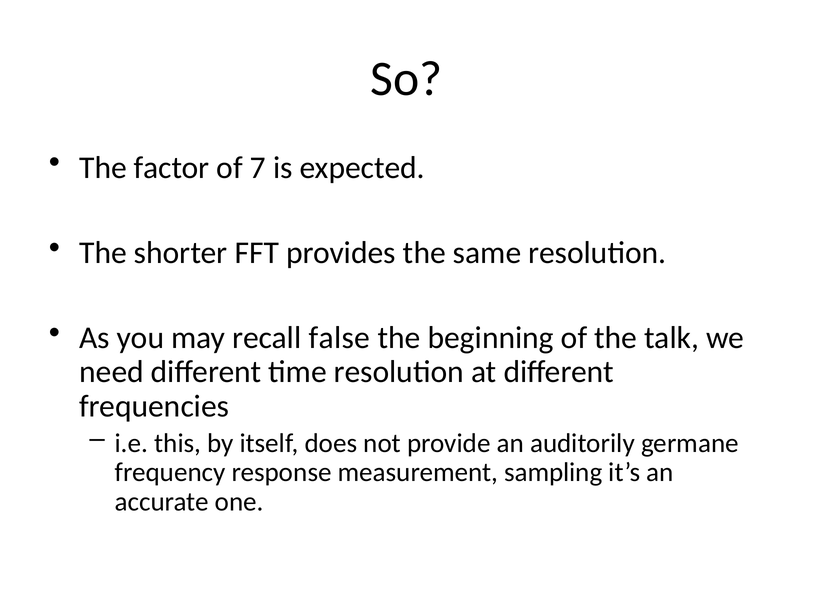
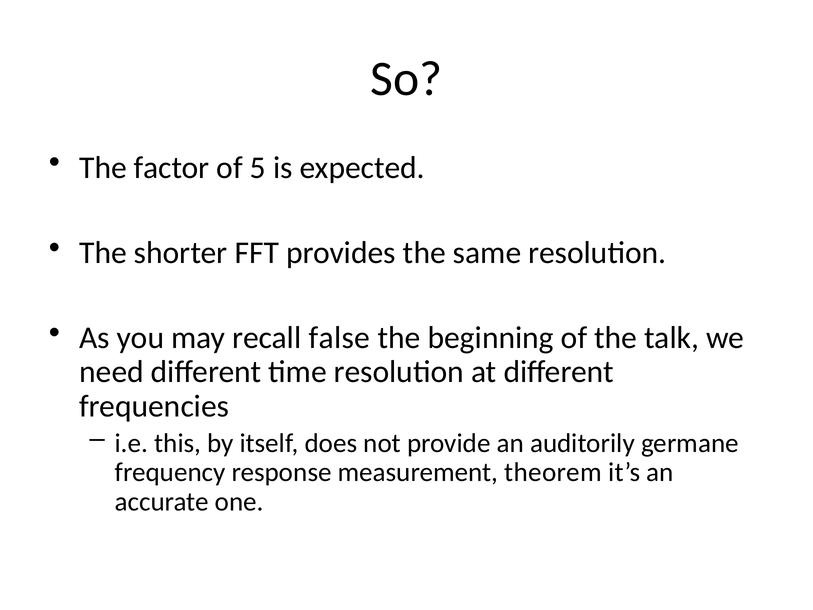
7: 7 -> 5 (258, 168)
sampling: sampling -> theorem (553, 472)
